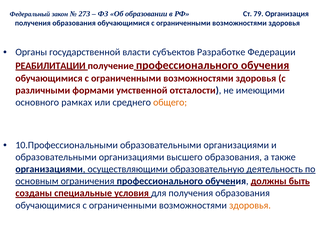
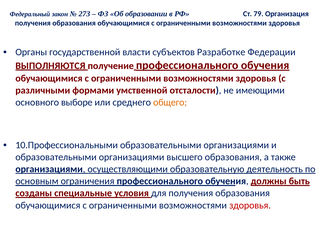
РЕАБИЛИТАЦИИ: РЕАБИЛИТАЦИИ -> ВЫПОЛНЯЮТСЯ (50, 66)
рамках: рамках -> выборе (77, 102)
здоровья colour: orange -> red (250, 205)
